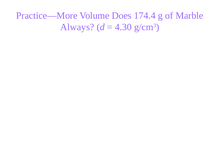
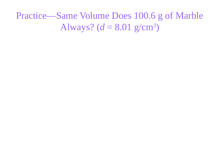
Practice—More: Practice—More -> Practice—Same (47, 16)
174.4: 174.4 -> 100.6 (145, 16)
4.30: 4.30 -> 8.01 (123, 27)
